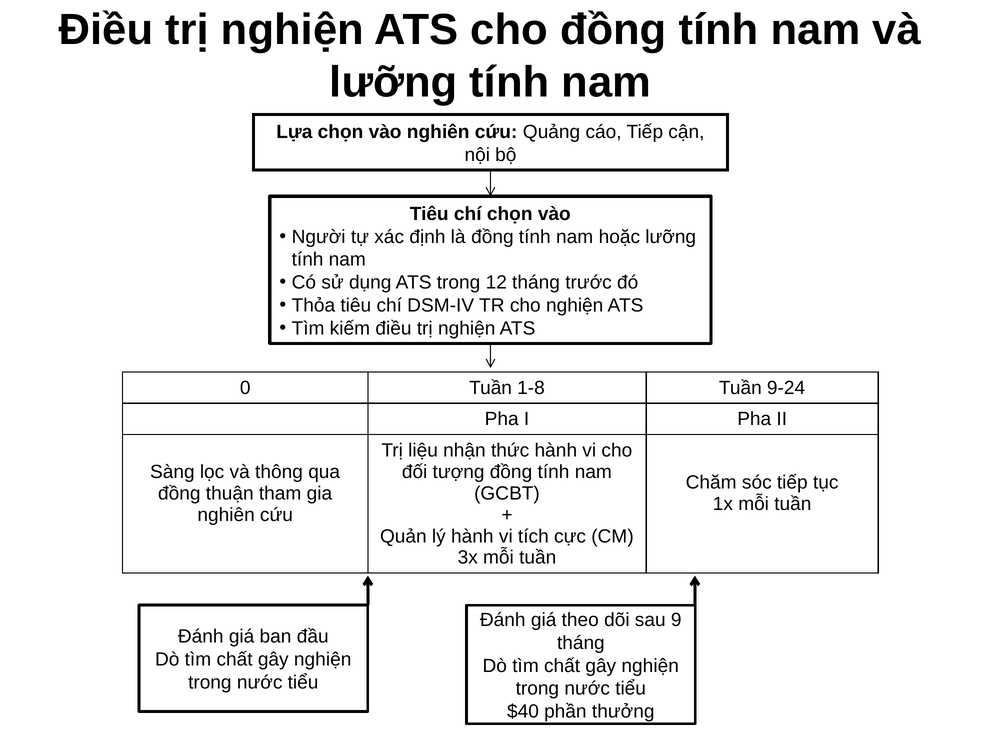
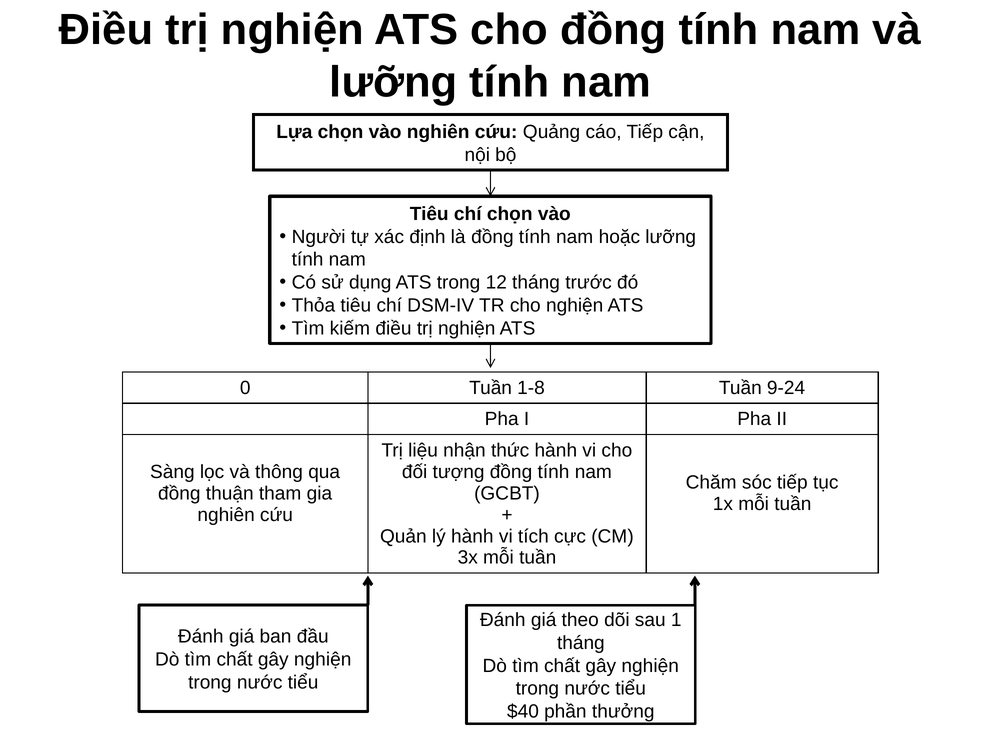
9: 9 -> 1 (676, 620)
